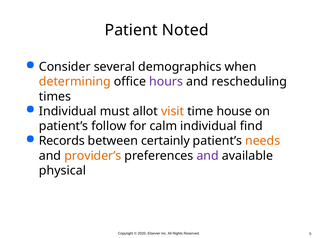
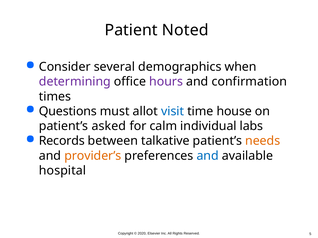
determining colour: orange -> purple (75, 82)
rescheduling: rescheduling -> confirmation (249, 82)
Individual: Individual -> Questions (68, 112)
visit colour: orange -> blue (173, 112)
follow: follow -> asked (109, 126)
find: find -> labs (251, 126)
certainly: certainly -> talkative (165, 141)
and colour: purple -> blue (208, 156)
physical: physical -> hospital (62, 171)
